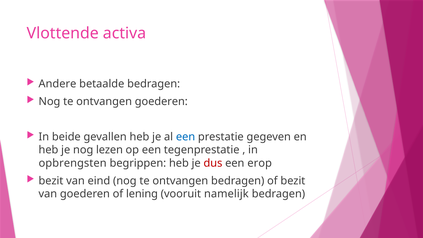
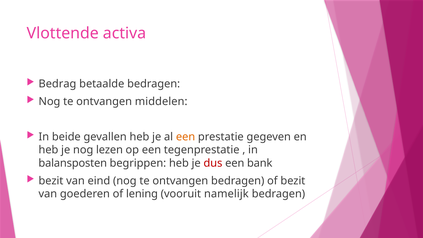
Andere: Andere -> Bedrag (57, 84)
ontvangen goederen: goederen -> middelen (161, 102)
een colour: blue -> orange (186, 137)
opbrengsten: opbrengsten -> balansposten (73, 163)
erop: erop -> bank (260, 163)
